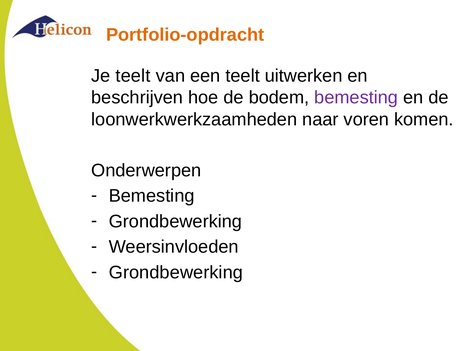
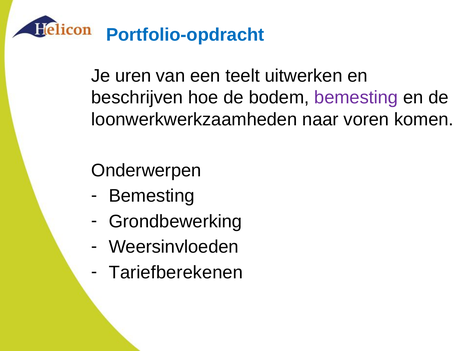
Portfolio-opdracht colour: orange -> blue (185, 35)
Je teelt: teelt -> uren (133, 76)
Grondbewerking: Grondbewerking -> Tariefberekenen (176, 272)
